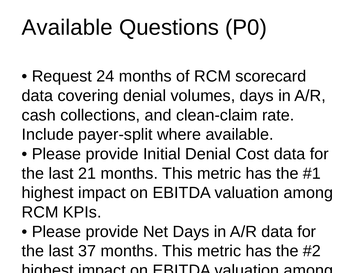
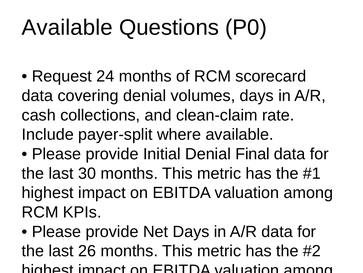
Denial Cost: Cost -> Final (253, 154)
21: 21 -> 30 (87, 173)
37: 37 -> 26 (87, 250)
